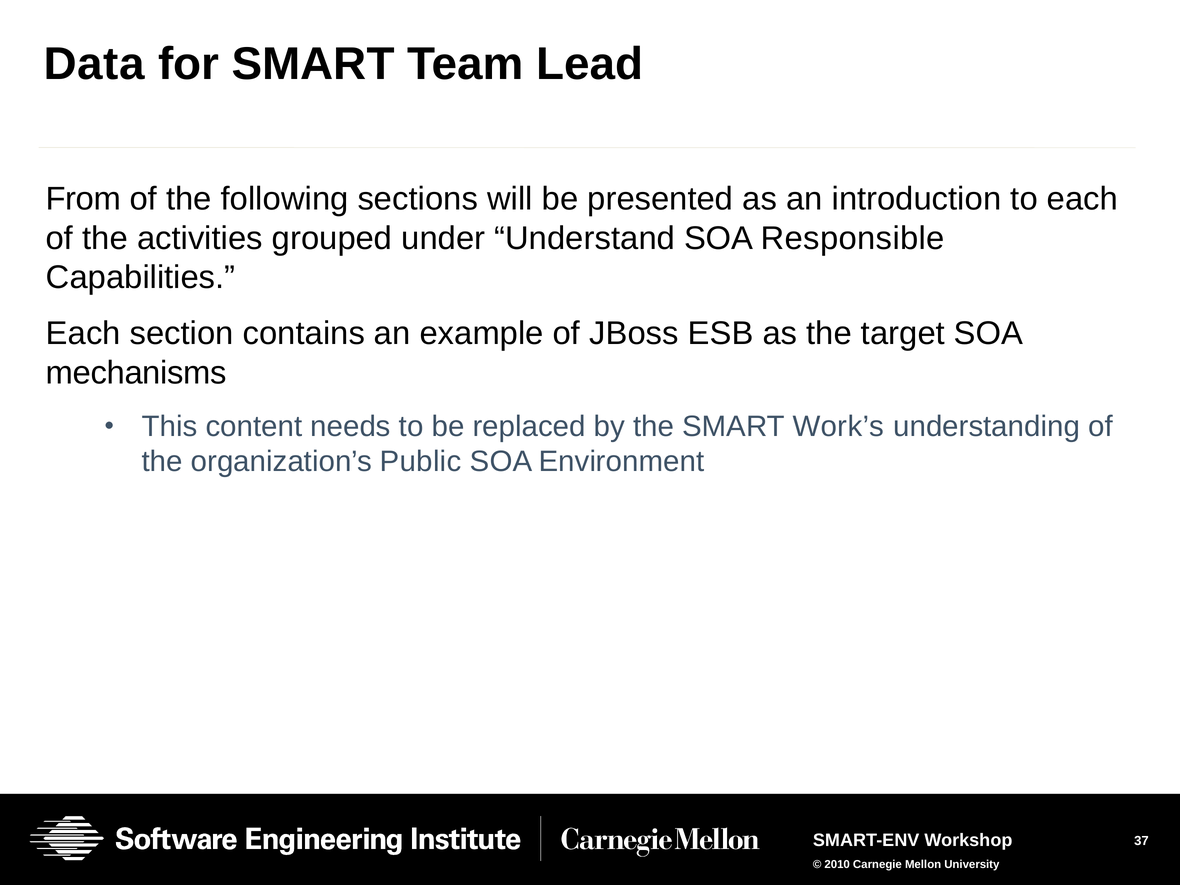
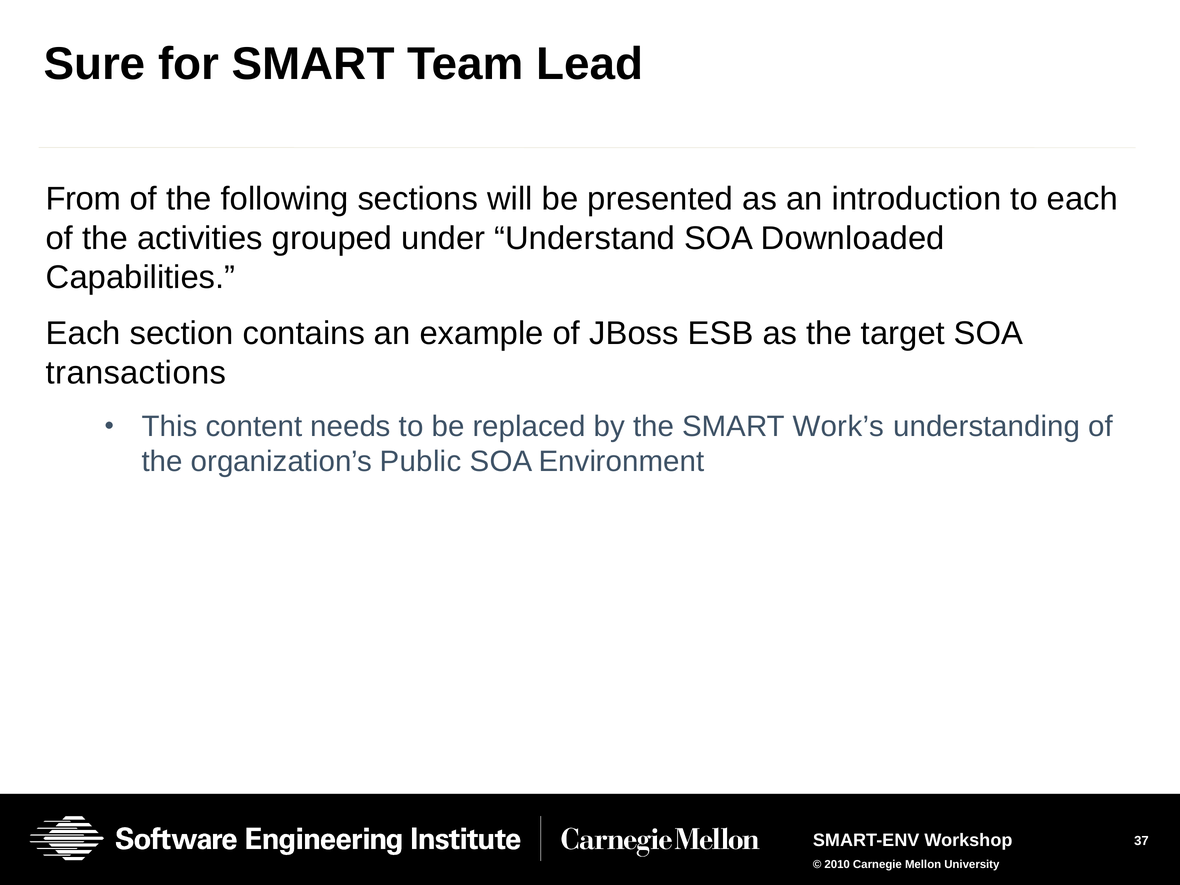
Data: Data -> Sure (95, 64)
Responsible: Responsible -> Downloaded (853, 238)
mechanisms: mechanisms -> transactions (136, 373)
